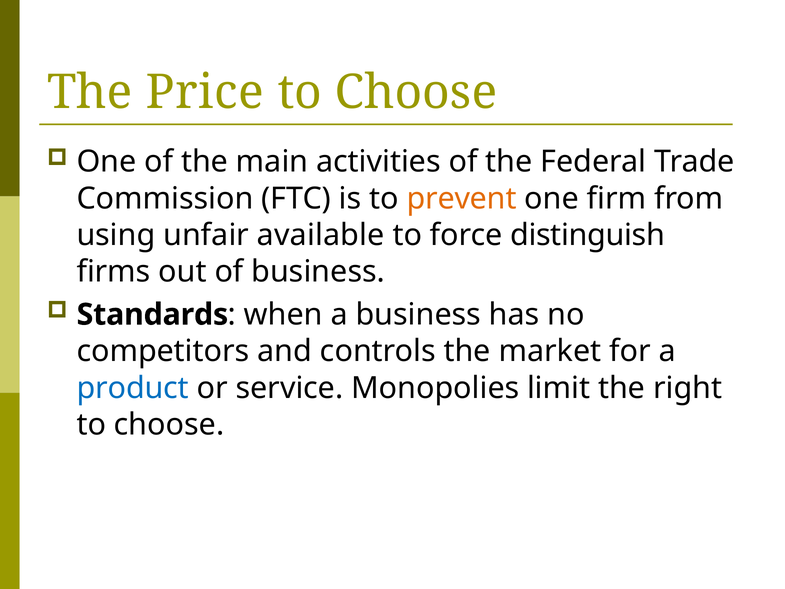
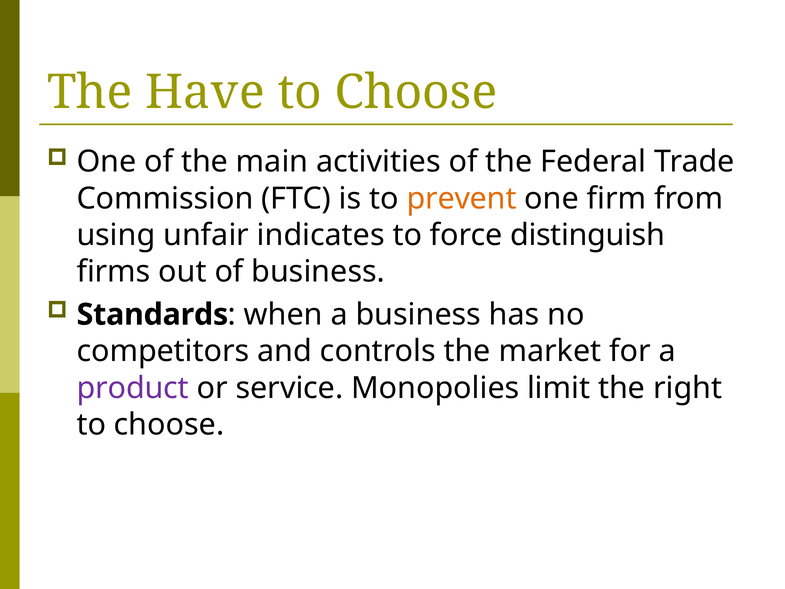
Price: Price -> Have (205, 92)
available: available -> indicates (321, 235)
product colour: blue -> purple (133, 388)
